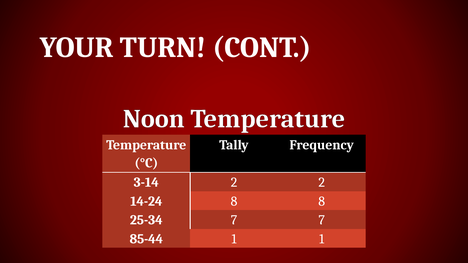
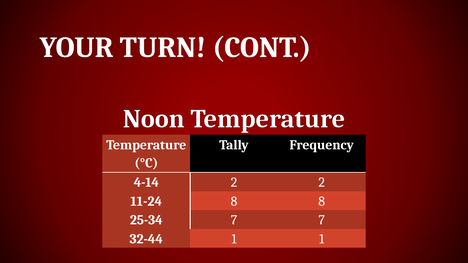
3-14: 3-14 -> 4-14 (146, 183)
14-24: 14-24 -> 11-24 (146, 202)
85-44: 85-44 -> 32-44 (146, 239)
